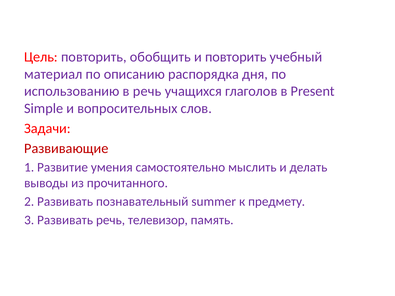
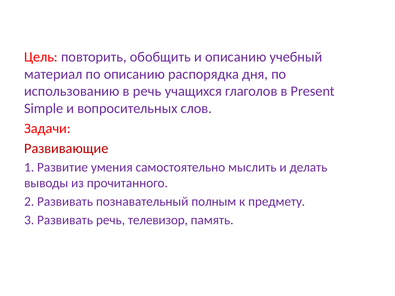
и повторить: повторить -> описанию (236, 57)
summer: summer -> полным (214, 202)
